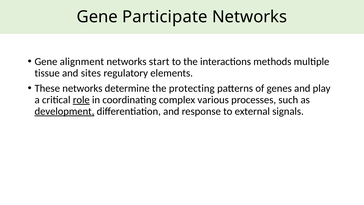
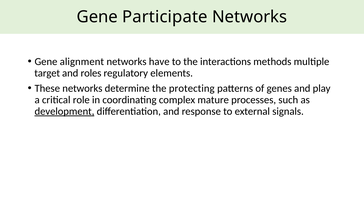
start: start -> have (159, 62)
tissue: tissue -> target (47, 73)
sites: sites -> roles (91, 73)
role underline: present -> none (81, 100)
various: various -> mature (213, 100)
